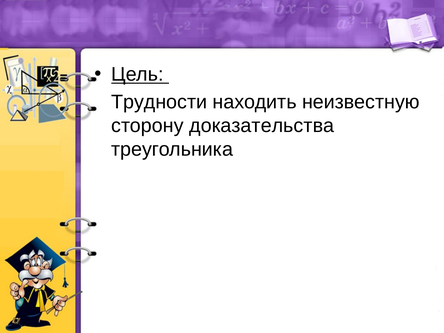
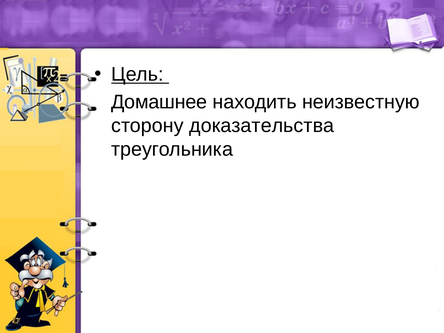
Трудности: Трудности -> Домашнее (159, 102)
